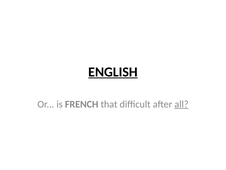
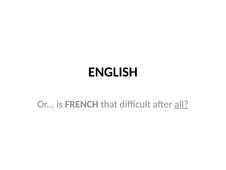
ENGLISH underline: present -> none (113, 72)
